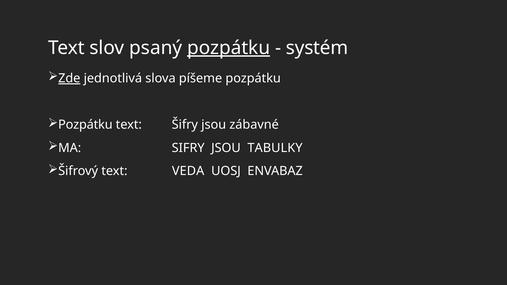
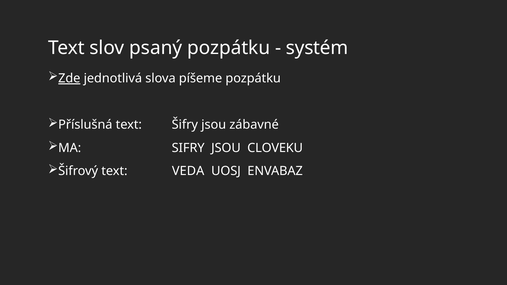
pozpátku underline: present -> none (229, 48)
Pozpátku: Pozpátku -> Příslušná (85, 125)
TABULKY: TABULKY -> CLOVEKU (275, 148)
